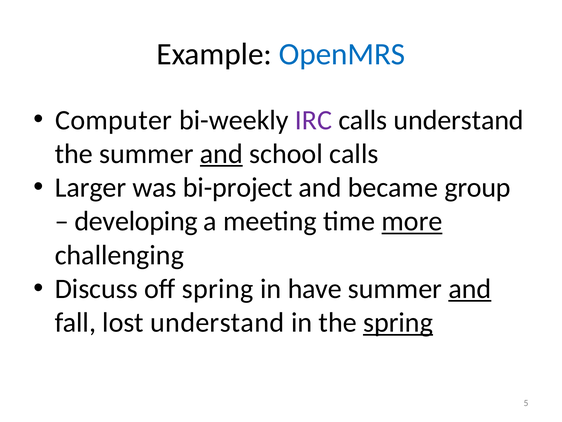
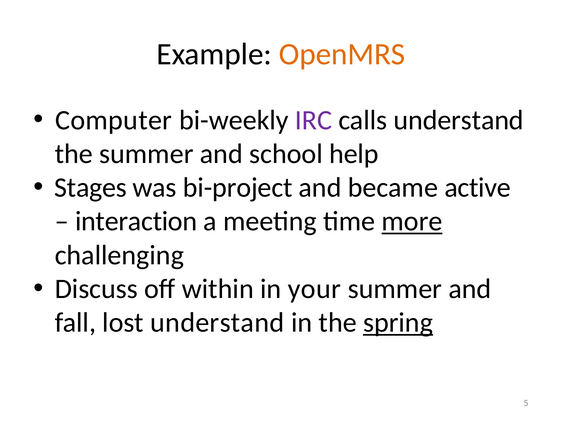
OpenMRS colour: blue -> orange (342, 54)
and underline: present -> none (221, 154)
school calls: calls -> help (354, 154)
Larger: Larger -> Stages (91, 187)
group: group -> active (478, 187)
developing: developing -> interaction (136, 221)
off spring: spring -> within (218, 289)
have: have -> your (314, 289)
and underline: present -> none (470, 289)
